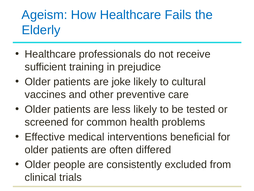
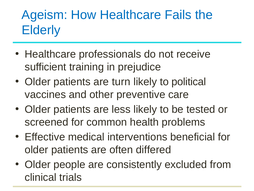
joke: joke -> turn (121, 82)
cultural: cultural -> political (189, 82)
